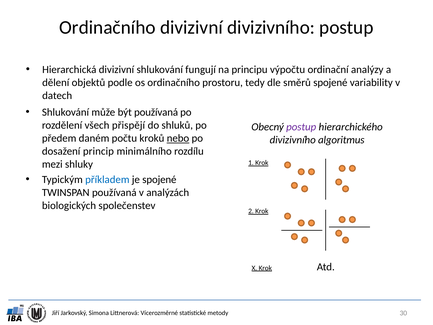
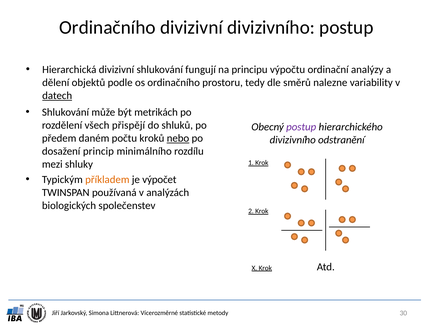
směrů spojené: spojené -> nalezne (330, 82)
datech underline: none -> present (57, 95)
být používaná: používaná -> metrikách (156, 112)
algoritmus: algoritmus -> odstranění (341, 140)
příkladem colour: blue -> orange (107, 179)
je spojené: spojené -> výpočet (159, 179)
